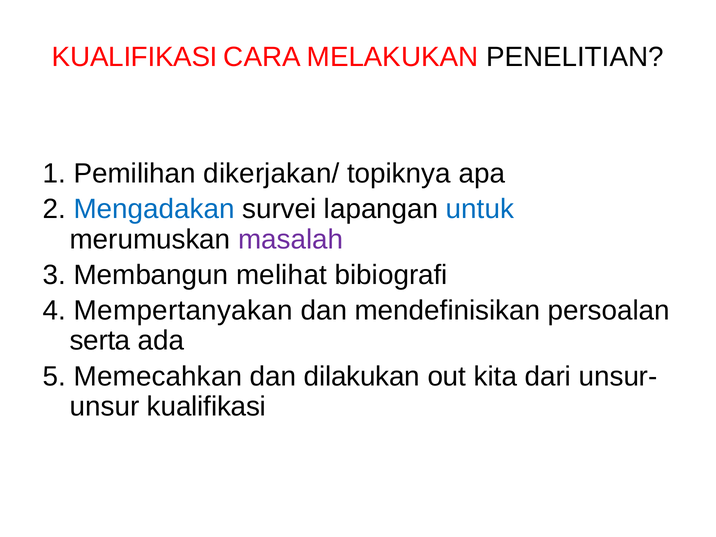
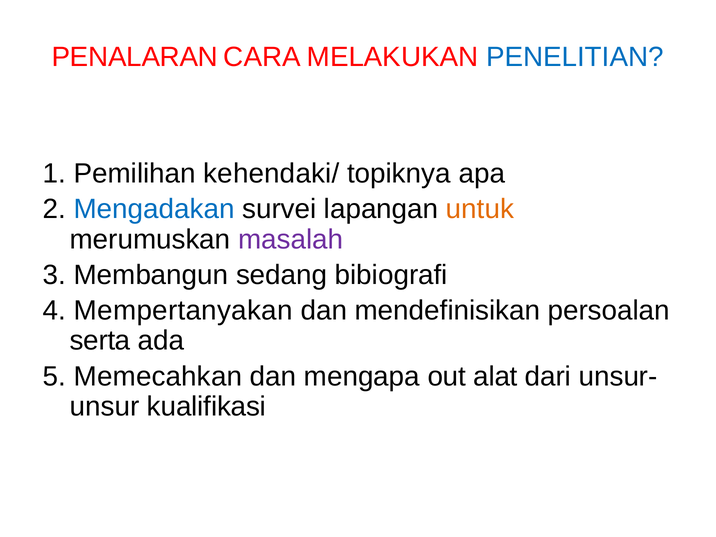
KUALIFIKASI: KUALIFIKASI -> PENALARAN (135, 57)
PENELITIAN colour: black -> blue (575, 57)
dikerjakan/: dikerjakan/ -> kehendaki/ (271, 174)
untuk colour: blue -> orange (480, 209)
melihat: melihat -> sedang (282, 275)
dilakukan: dilakukan -> mengapa (362, 376)
kita: kita -> alat (496, 376)
